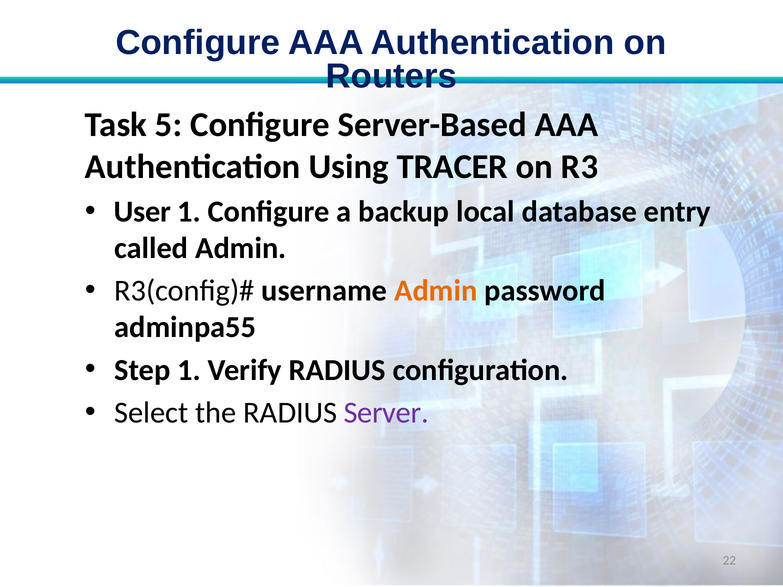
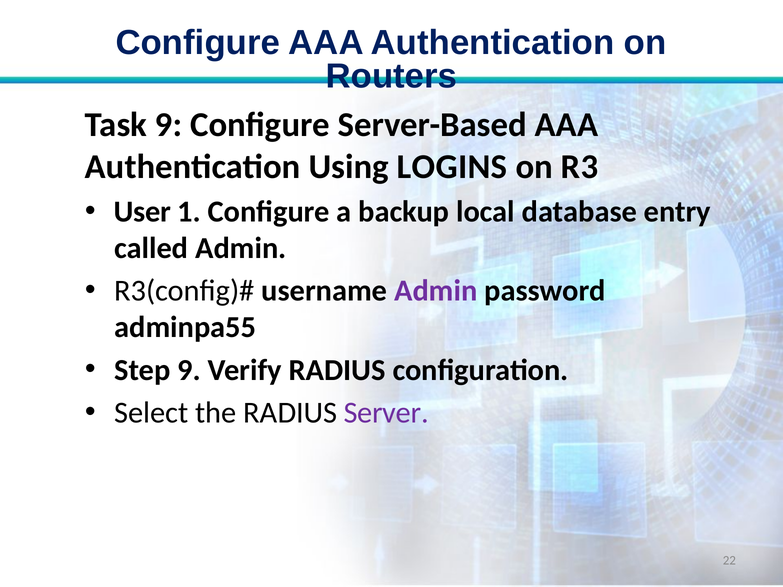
Task 5: 5 -> 9 (169, 125)
TRACER: TRACER -> LOGINS (452, 167)
Admin colour: orange -> purple (436, 291)
Step 1: 1 -> 9 (189, 370)
